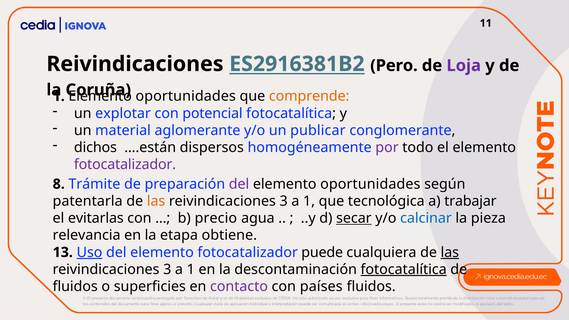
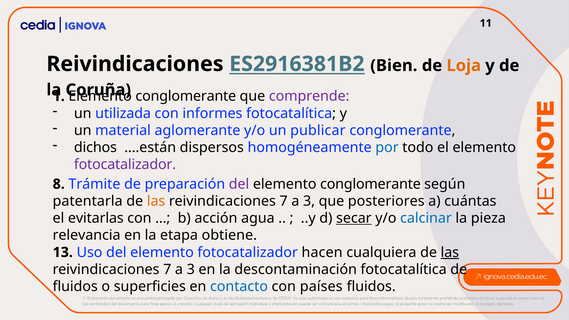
Pero: Pero -> Bien (394, 66)
Loja colour: purple -> orange (464, 66)
oportunidades: oportunidades -> conglomerante (186, 96)
comprende colour: orange -> purple (309, 96)
explotar: explotar -> utilizada (123, 113)
potencial: potencial -> informes (212, 113)
por colour: purple -> blue (387, 148)
oportunidades: oportunidades -> conglomerante (370, 184)
3: 3 -> 7 (284, 201)
1: 1 -> 3 (309, 201)
tecnológica: tecnológica -> posteriores (386, 201)
trabajar: trabajar -> cuántas (470, 201)
precio: precio -> acción (216, 218)
Uso underline: present -> none (90, 252)
puede: puede -> hacen (322, 252)
3: 3 -> 7 (167, 269)
1: 1 -> 3 (191, 269)
fotocatalítica underline: present -> none (404, 269)
contacto colour: purple -> blue (239, 286)
